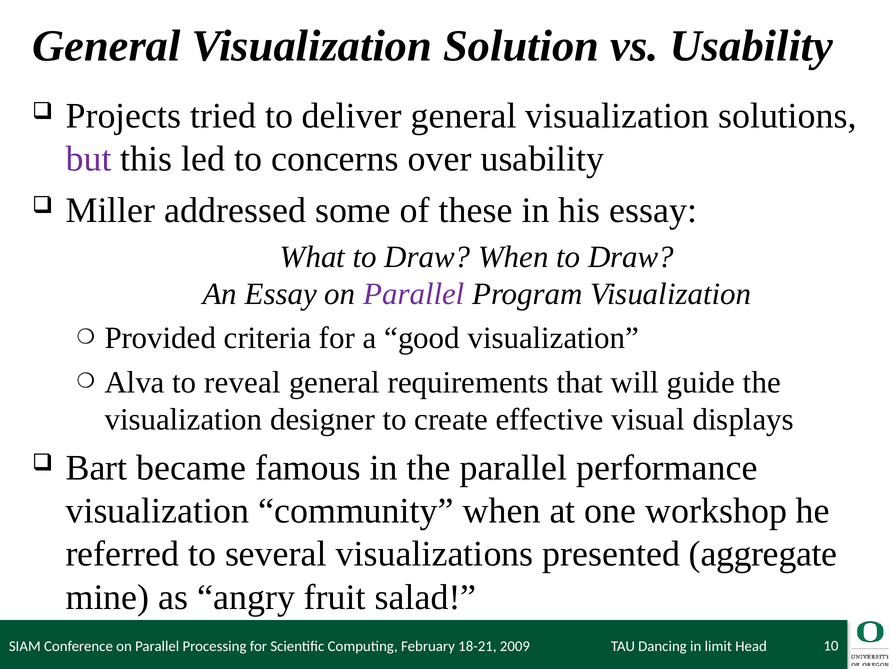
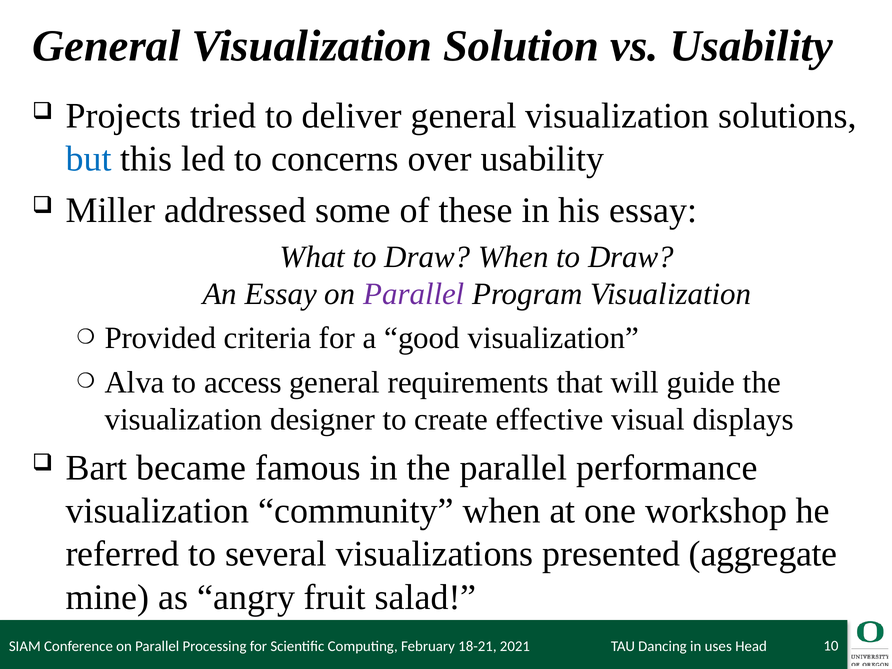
but colour: purple -> blue (89, 159)
reveal: reveal -> access (243, 382)
2009: 2009 -> 2021 (515, 646)
limit: limit -> uses (718, 646)
